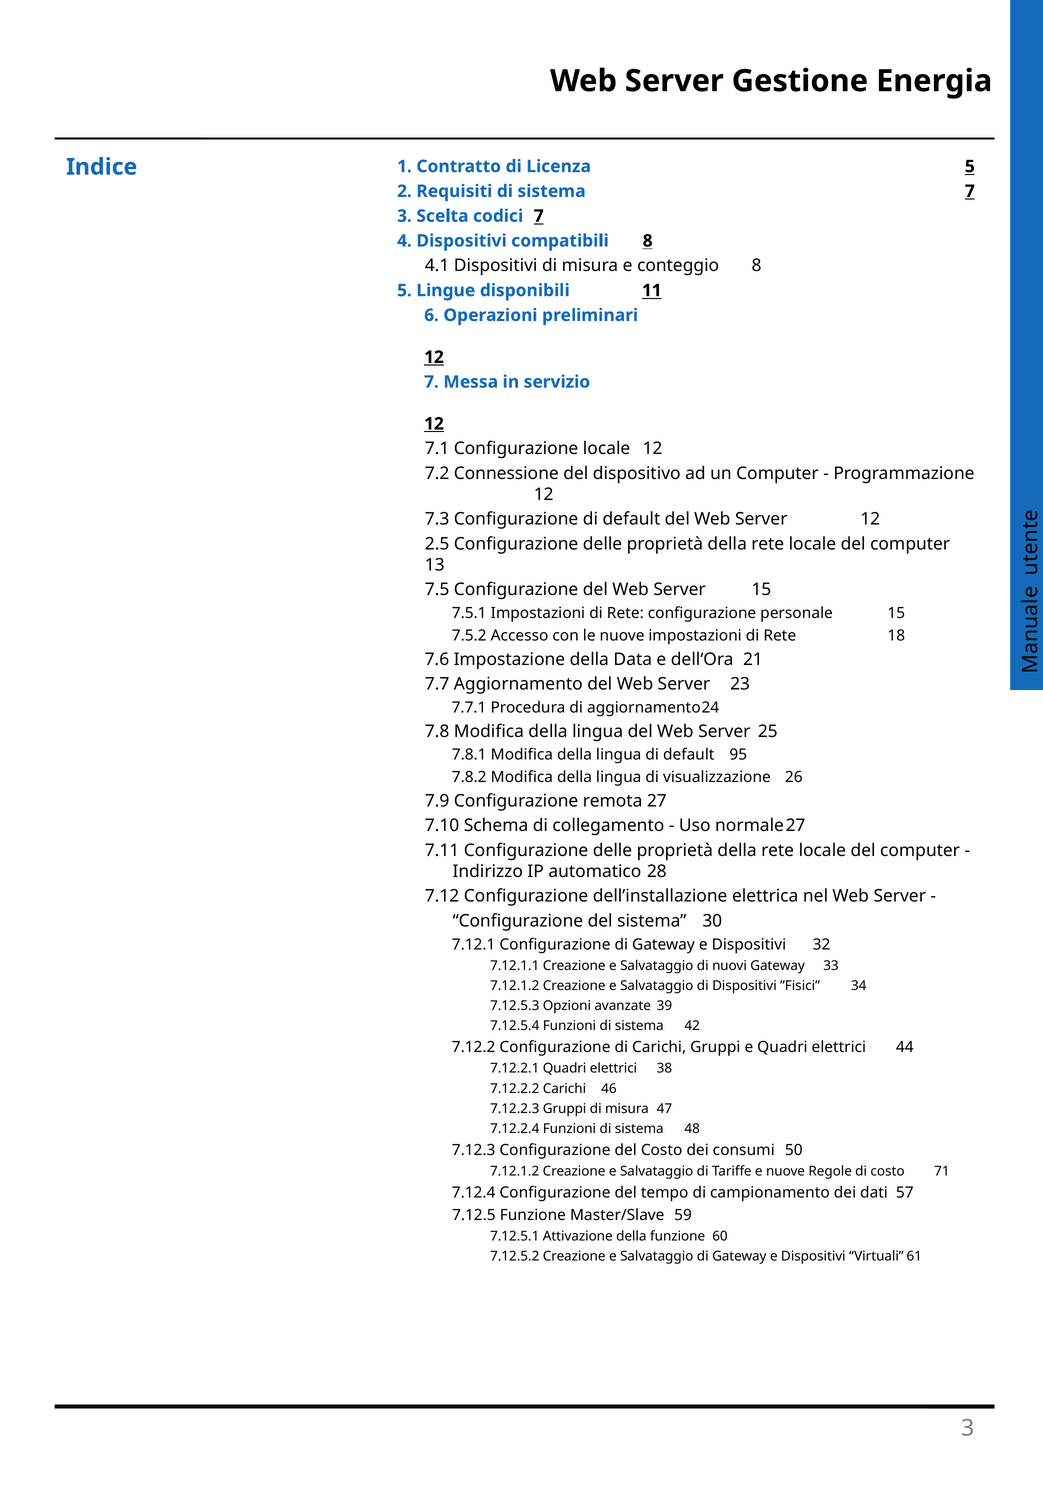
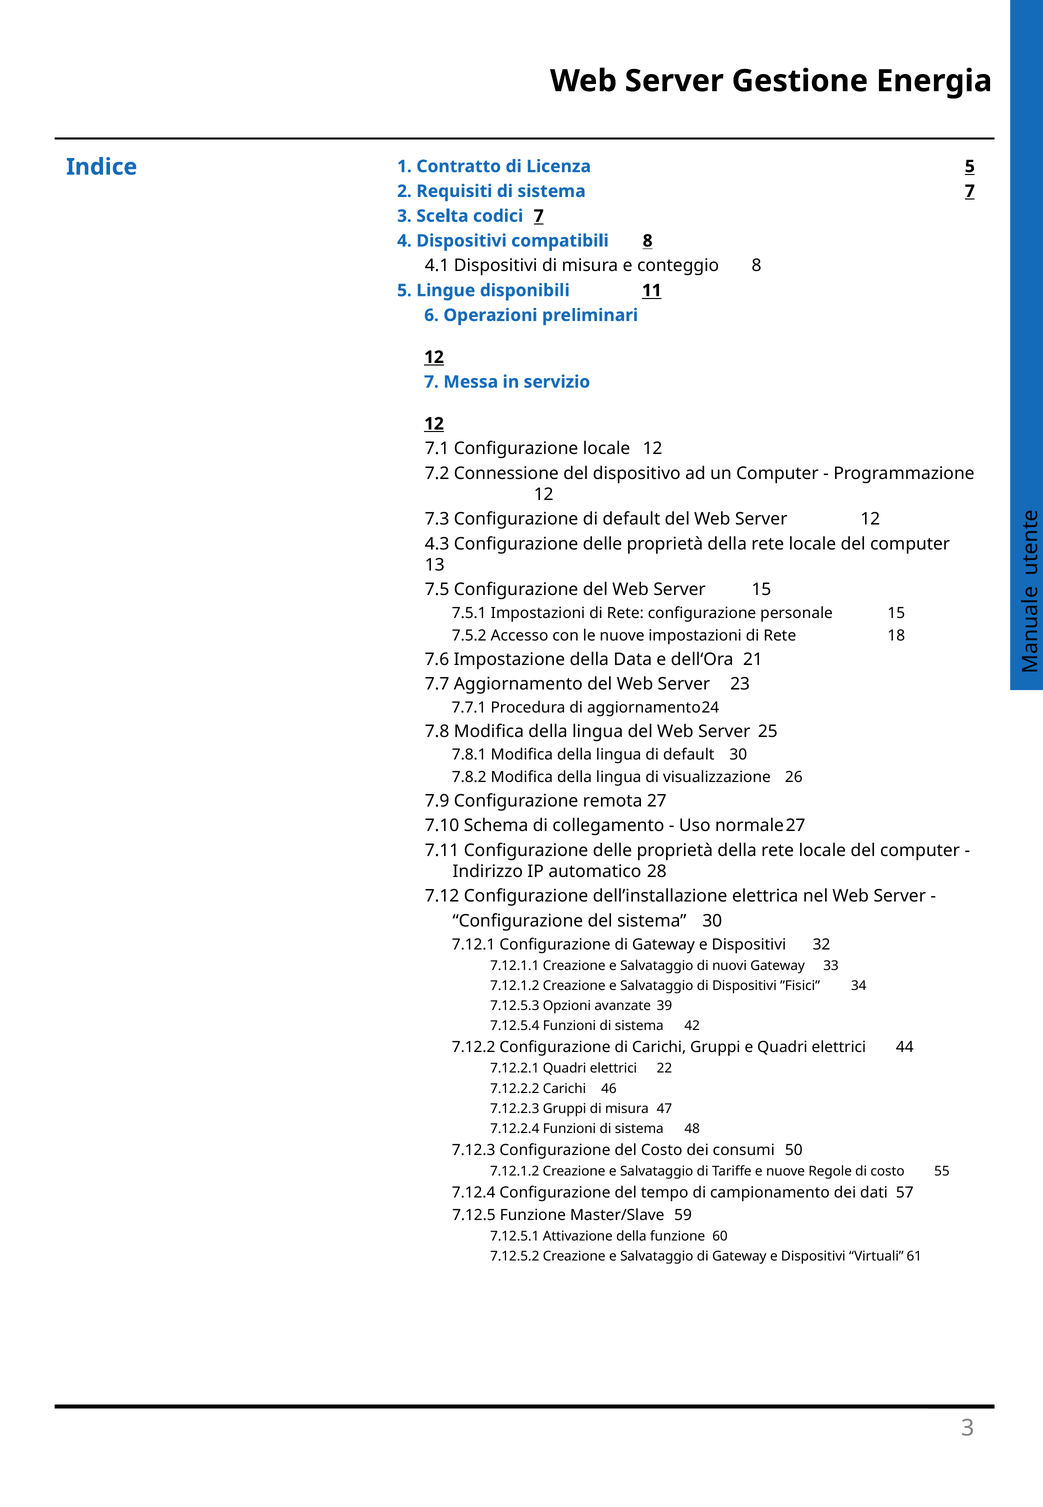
2.5: 2.5 -> 4.3 (437, 544)
default 95: 95 -> 30 (738, 755)
38: 38 -> 22 (664, 1068)
71: 71 -> 55 (942, 1171)
